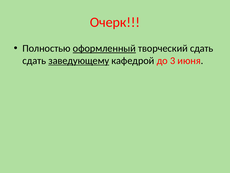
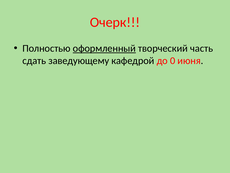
творческий сдать: сдать -> часть (202, 48)
заведующему underline: present -> none (79, 61)
3: 3 -> 0 (173, 61)
